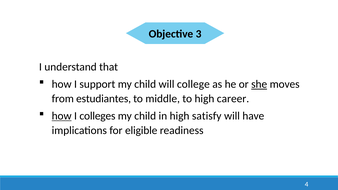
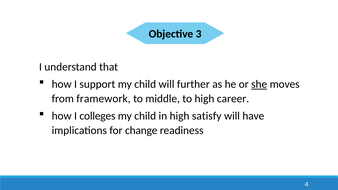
college: college -> further (193, 84)
estudiantes: estudiantes -> framework (103, 99)
how underline: present -> none (62, 116)
eligible: eligible -> change (141, 130)
